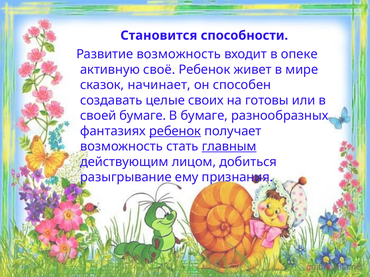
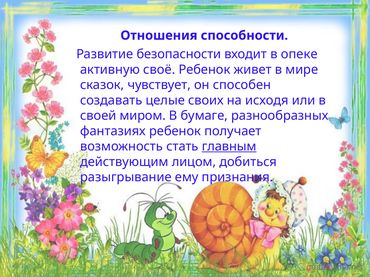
Становится: Становится -> Отношения (159, 36)
Развитие возможность: возможность -> безопасности (179, 54)
начинает: начинает -> чувствует (159, 85)
готовы: готовы -> исходя (267, 100)
своей бумаге: бумаге -> миром (143, 116)
ребенок underline: present -> none (175, 131)
